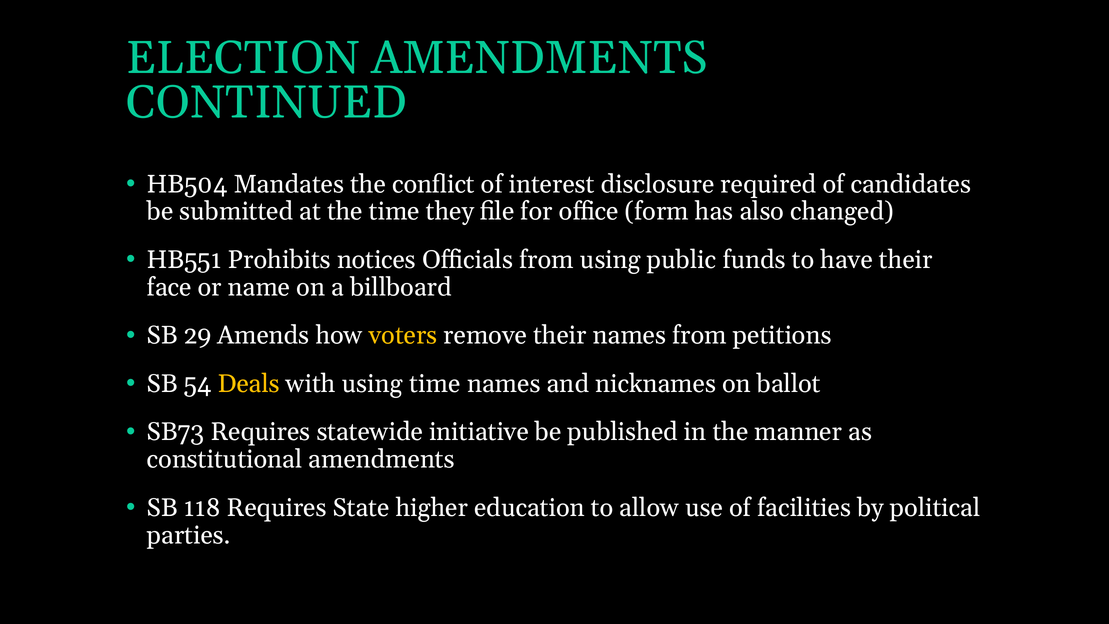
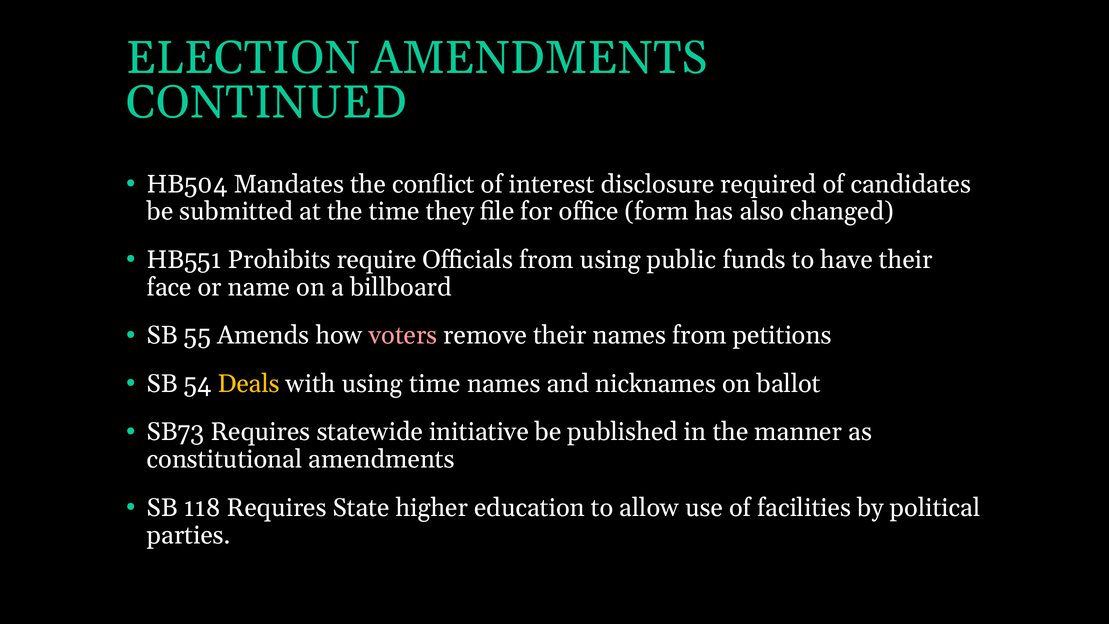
notices: notices -> require (377, 260)
29: 29 -> 55 (197, 335)
voters colour: yellow -> pink (403, 335)
